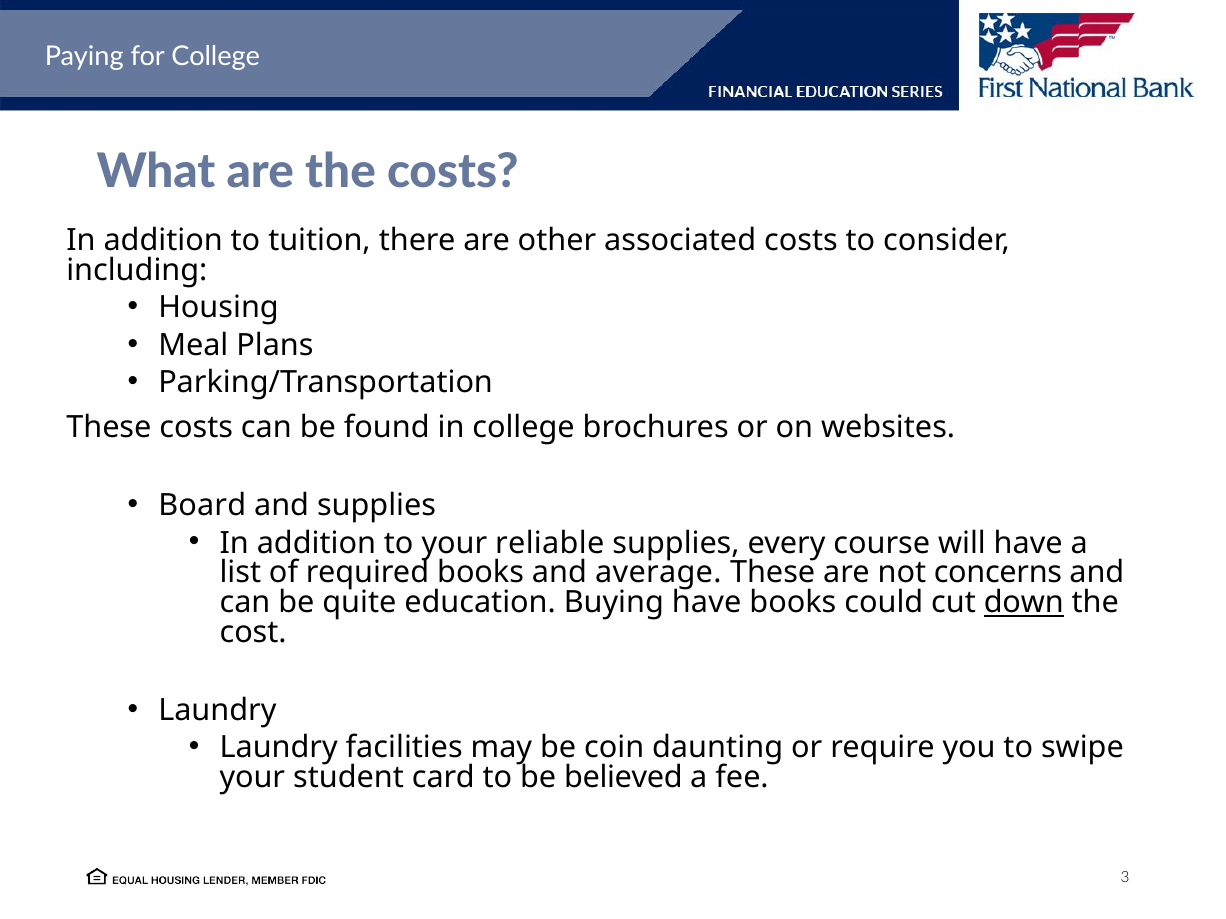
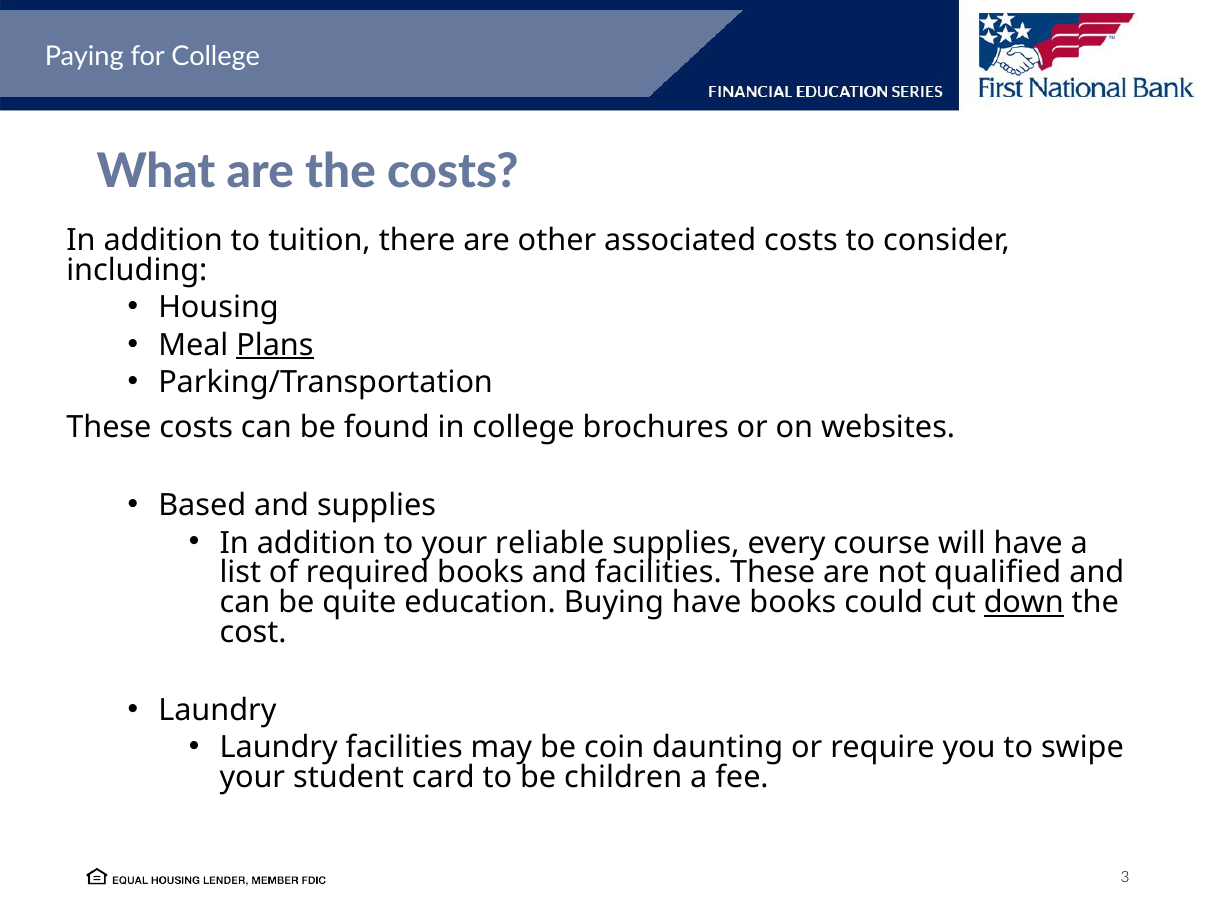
Plans underline: none -> present (275, 345)
Board: Board -> Based (202, 506)
and average: average -> facilities (658, 573)
concerns: concerns -> qualified (998, 573)
believed: believed -> children (623, 778)
